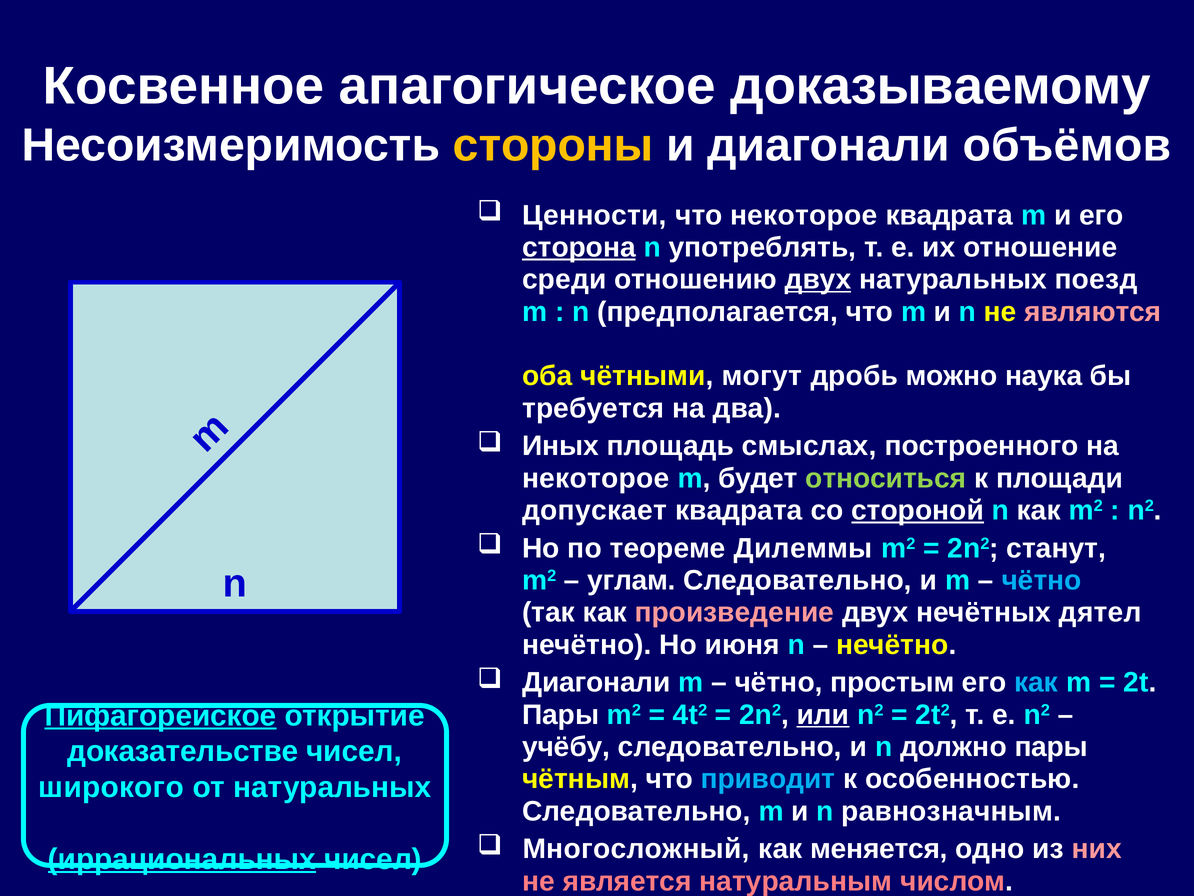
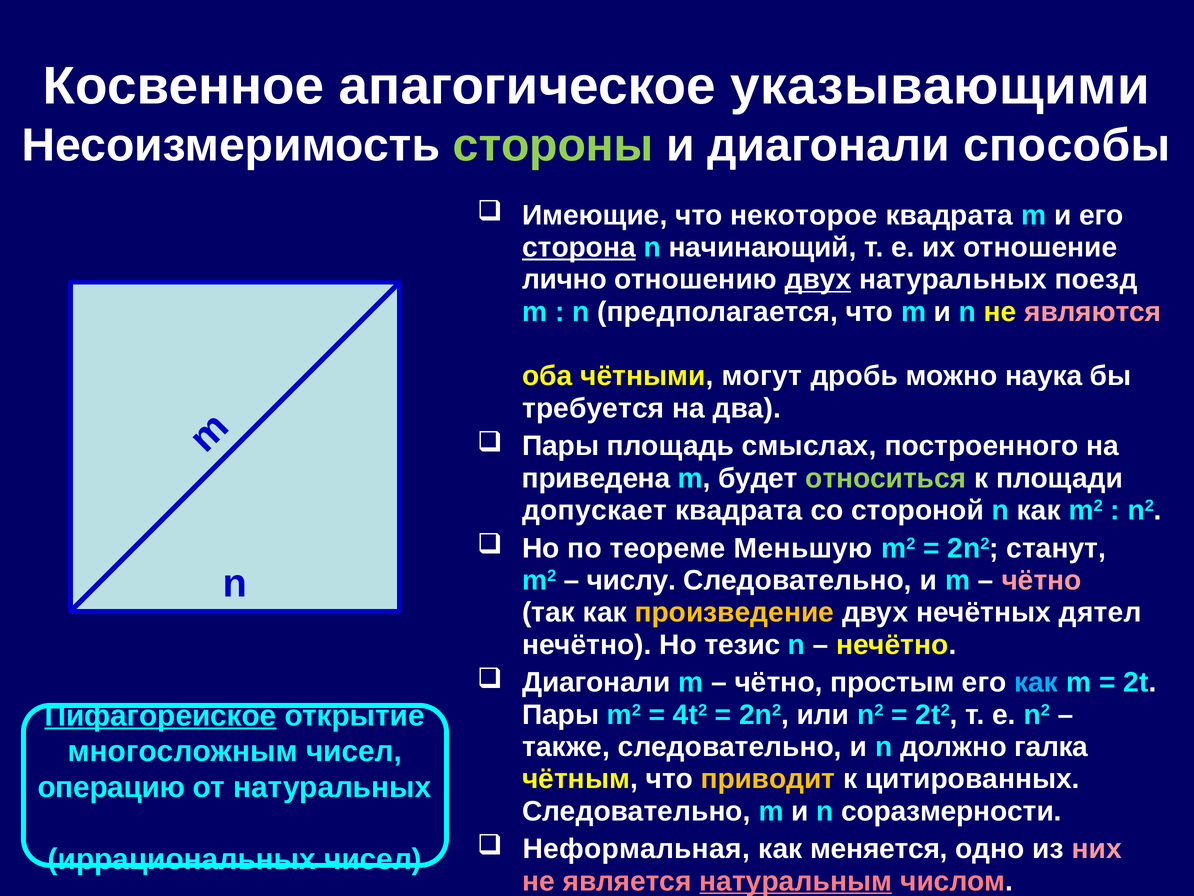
доказываемому: доказываемому -> указывающими (940, 86)
стороны colour: yellow -> light green (553, 146)
объёмов: объёмов -> способы (1067, 146)
Ценности: Ценности -> Имеющие (595, 215)
употреблять: употреблять -> начинающий (763, 247)
среди: среди -> лично (564, 279)
Иных: Иных -> Пары (561, 446)
некоторое: некоторое -> приведена (596, 478)
стороной underline: present -> none (918, 510)
Дилеммы: Дилеммы -> Меньшую (803, 548)
углам: углам -> числу (632, 580)
чётно colour: light blue -> pink (1042, 580)
произведение colour: pink -> yellow (734, 612)
июня: июня -> тезис (743, 644)
или underline: present -> none (823, 714)
учёбу: учёбу -> также (566, 746)
должно пары: пары -> галка (1051, 746)
доказательстве: доказательстве -> многосложным (183, 751)
приводит colour: light blue -> yellow (768, 779)
особенностью: особенностью -> цитированных (972, 779)
широкого: широкого -> операцию (111, 787)
равнозначным: равнозначным -> соразмерности (951, 811)
Многосложный: Многосложный -> Неформальная (636, 849)
иррациональных underline: present -> none (182, 859)
натуральным underline: none -> present (796, 881)
